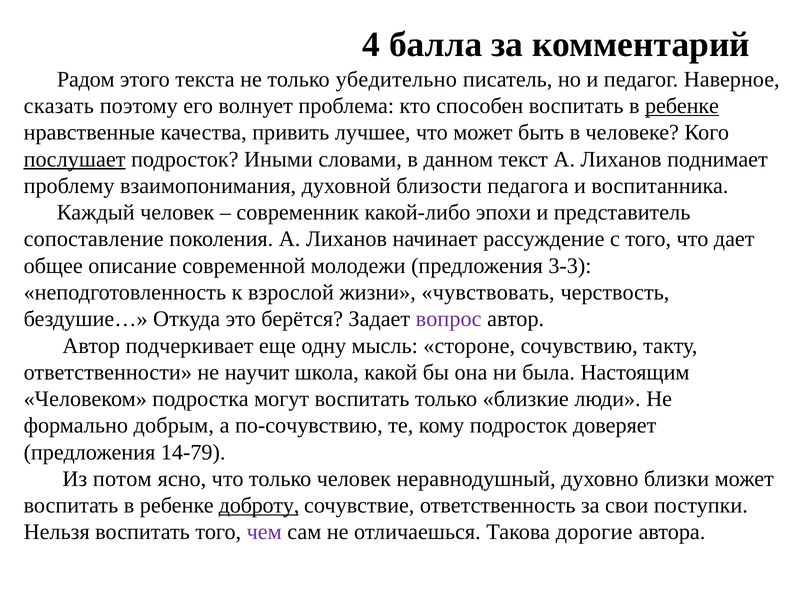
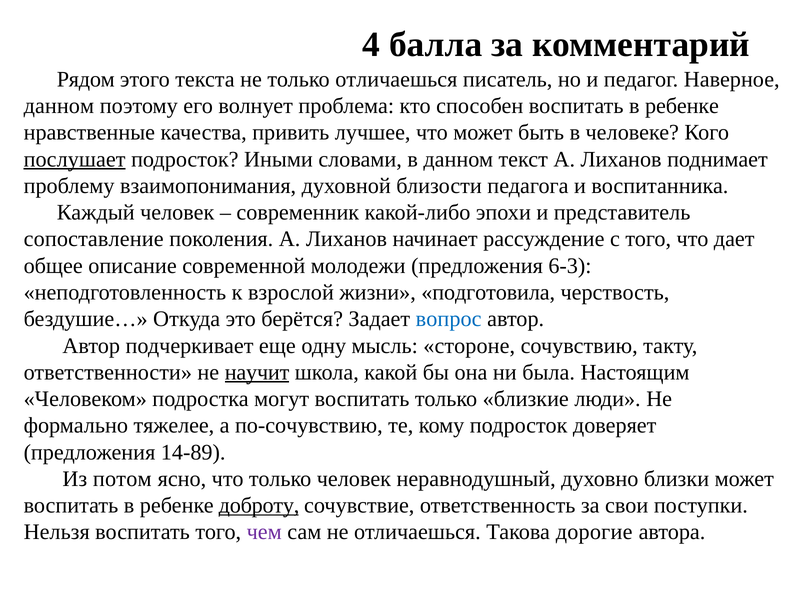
Радом: Радом -> Рядом (86, 79)
только убедительно: убедительно -> отличаешься (396, 79)
сказать: сказать -> данном (59, 106)
ребенке underline: present -> none (682, 106)
3-3: 3-3 -> 6-3 (570, 266)
чувствовать: чувствовать -> подготовила (488, 292)
вопрос colour: purple -> blue (449, 319)
научит underline: none -> present (257, 372)
добрым: добрым -> тяжелее (174, 425)
14-79: 14-79 -> 14-89 (193, 452)
